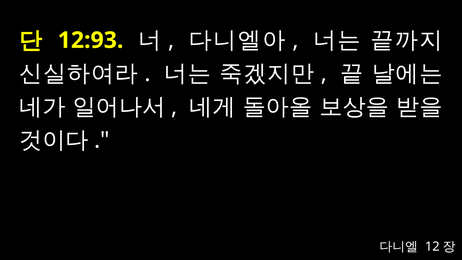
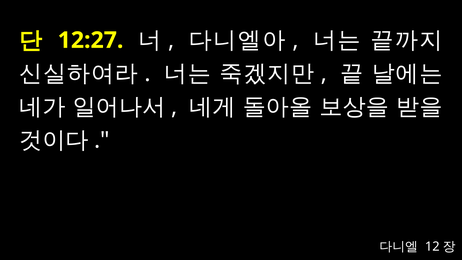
12:93: 12:93 -> 12:27 (91, 40)
